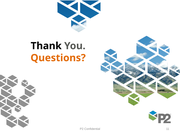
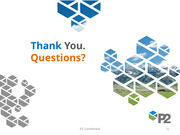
Thank colour: black -> blue (46, 46)
